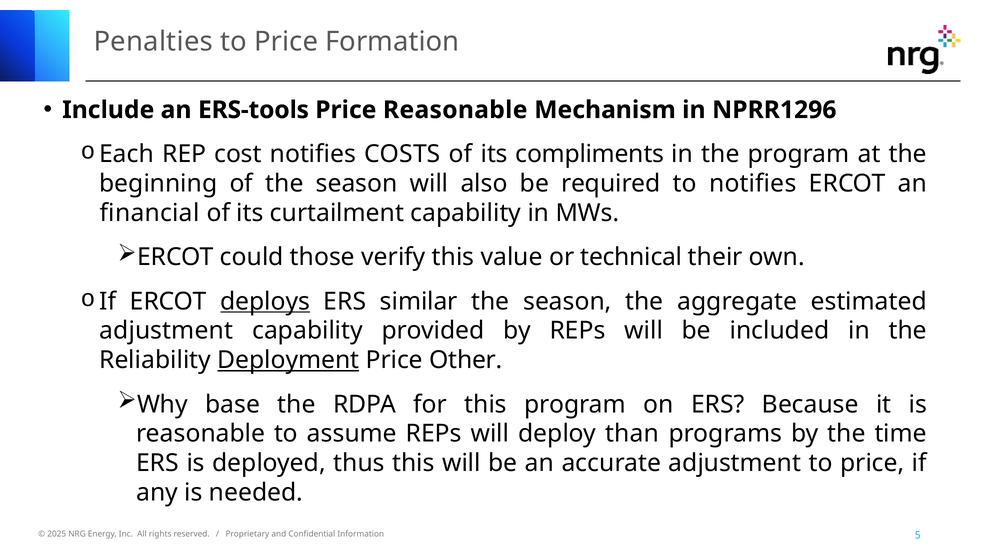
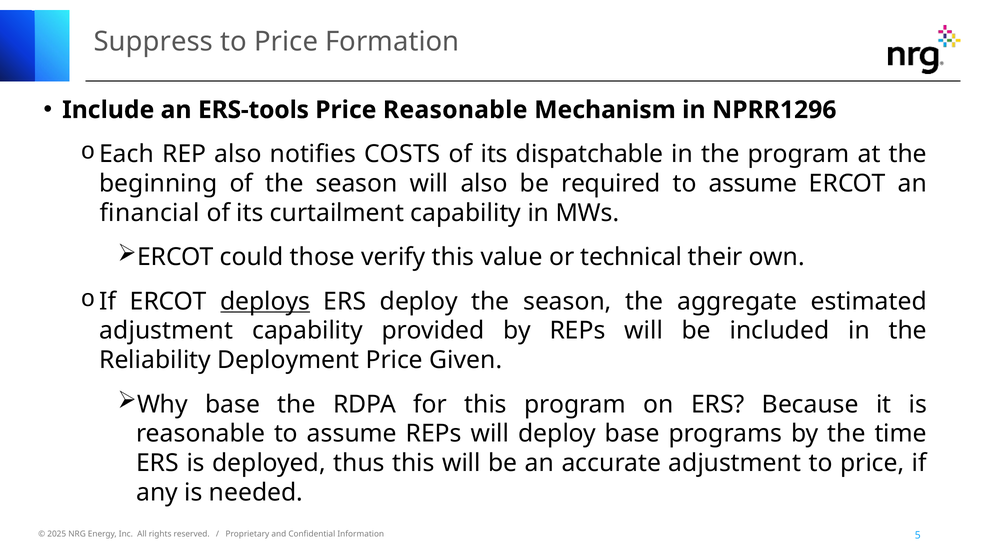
Penalties: Penalties -> Suppress (153, 41)
REP cost: cost -> also (238, 154)
compliments: compliments -> dispatchable (590, 154)
required to notifies: notifies -> assume (753, 183)
ERS similar: similar -> deploy (419, 301)
Deployment underline: present -> none (288, 360)
Other: Other -> Given (466, 360)
deploy than: than -> base (632, 433)
